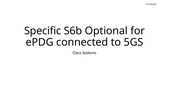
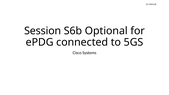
Specific: Specific -> Session (43, 31)
